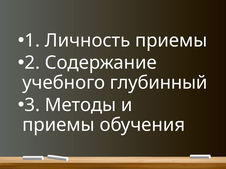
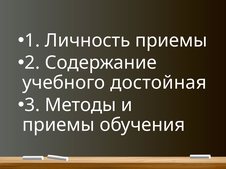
глубинный: глубинный -> достойная (158, 83)
